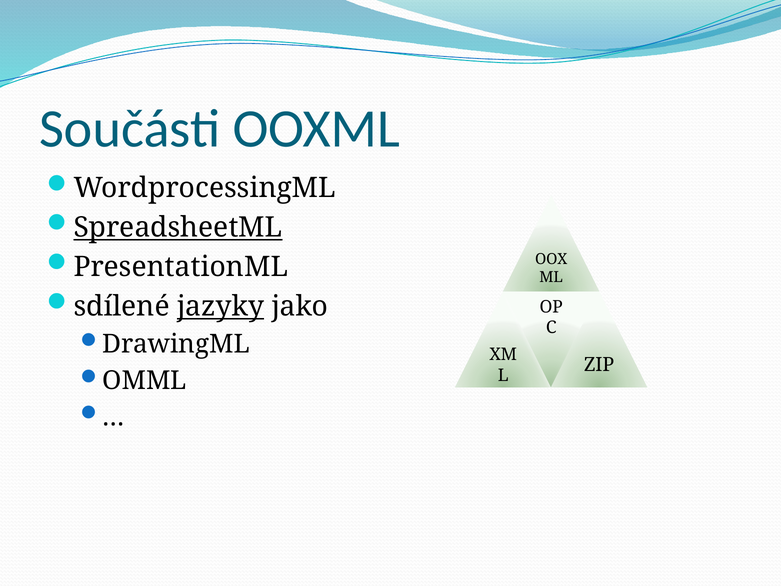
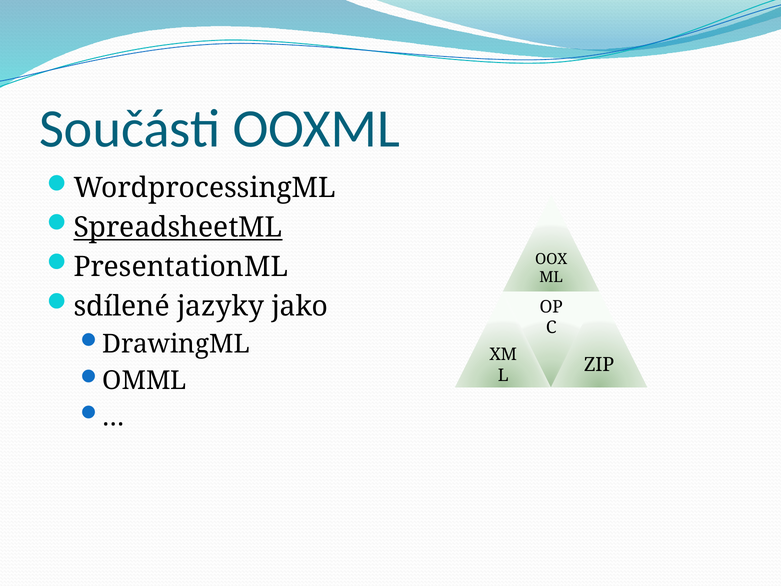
jazyky underline: present -> none (221, 306)
